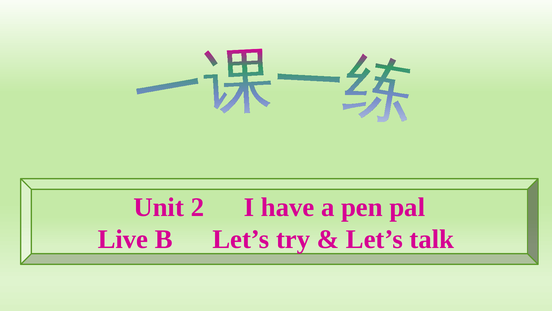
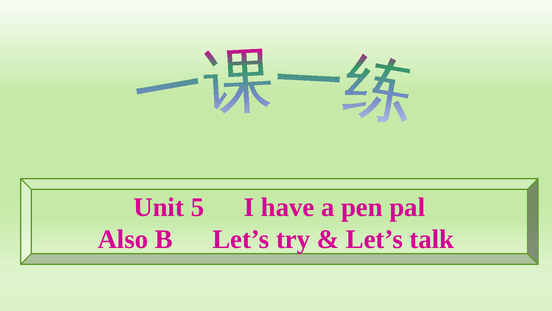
2: 2 -> 5 (197, 207)
Live: Live -> Also (123, 239)
